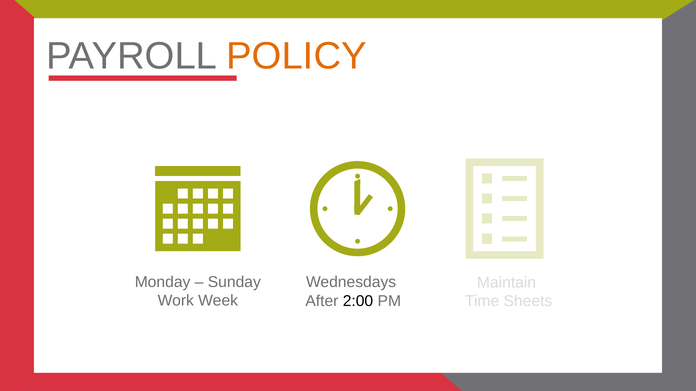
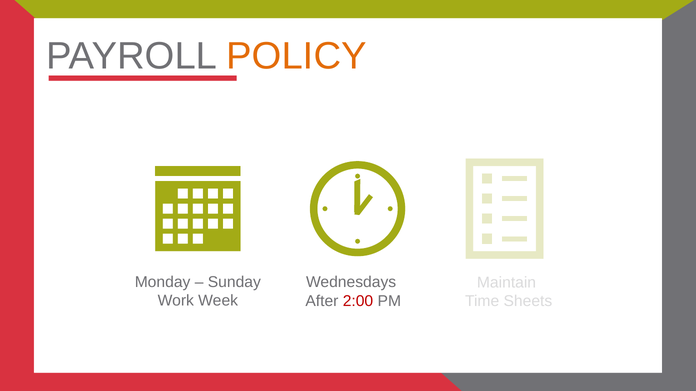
2:00 colour: black -> red (358, 301)
